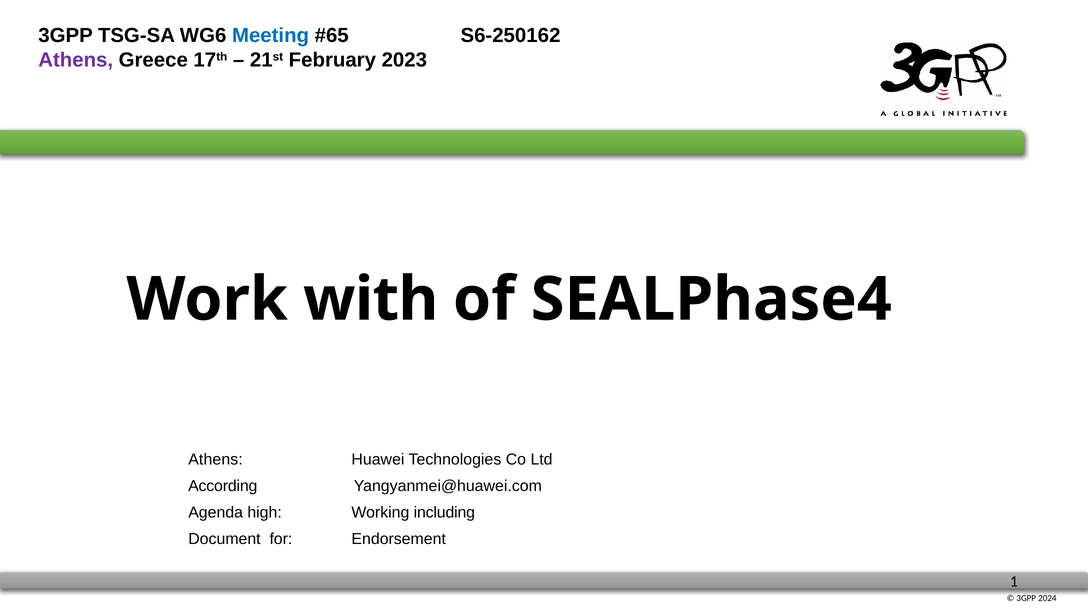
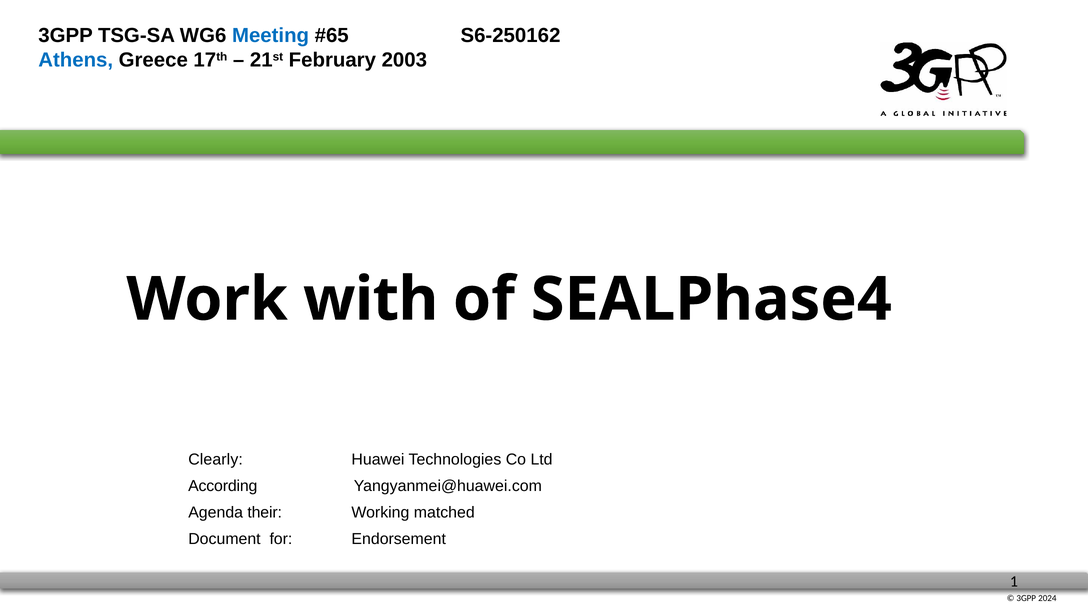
Athens colour: purple -> blue (76, 60)
2023: 2023 -> 2003 (404, 60)
Athens: Athens -> Clearly (216, 459)
high: high -> their (265, 513)
including: including -> matched (444, 513)
